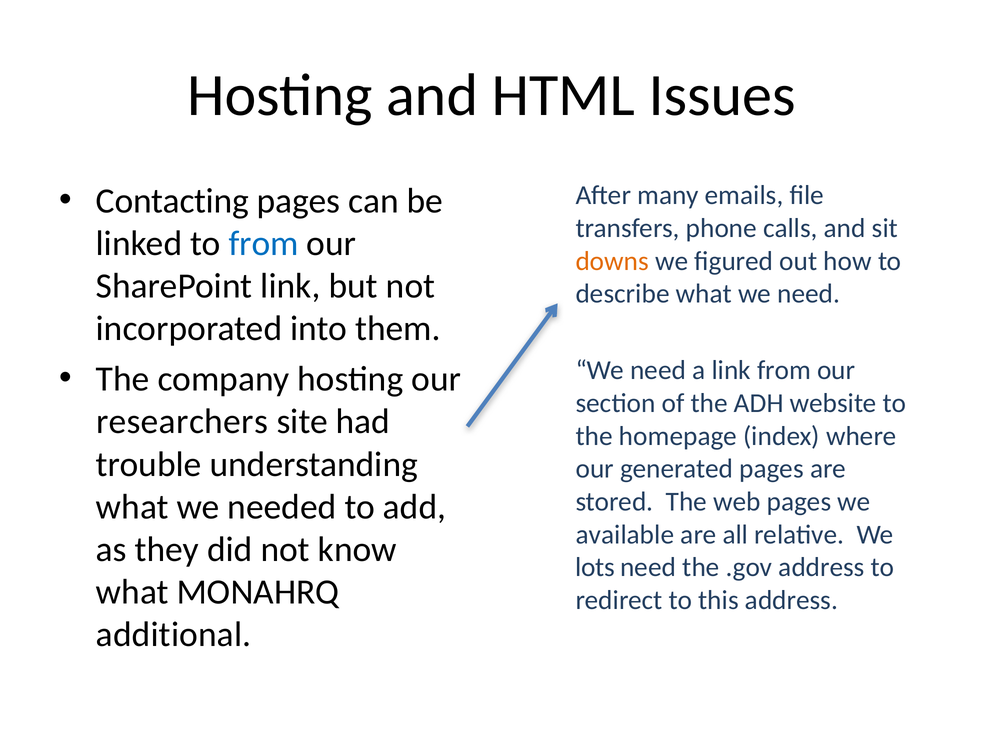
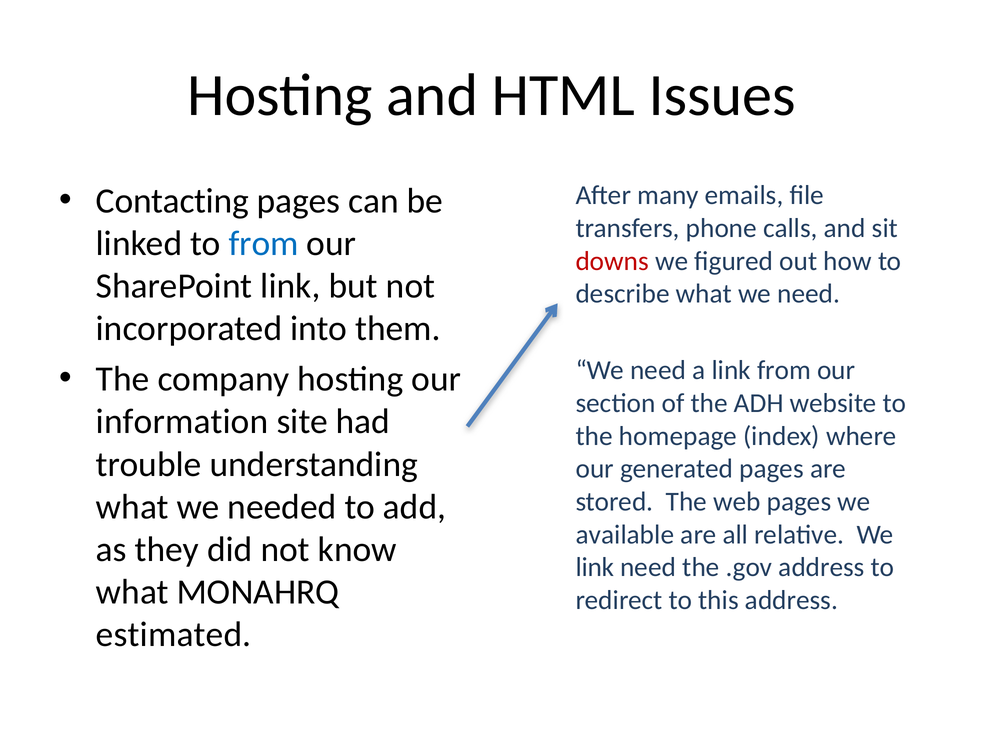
downs colour: orange -> red (612, 261)
researchers: researchers -> information (182, 422)
lots: lots -> link (595, 567)
additional: additional -> estimated (174, 635)
